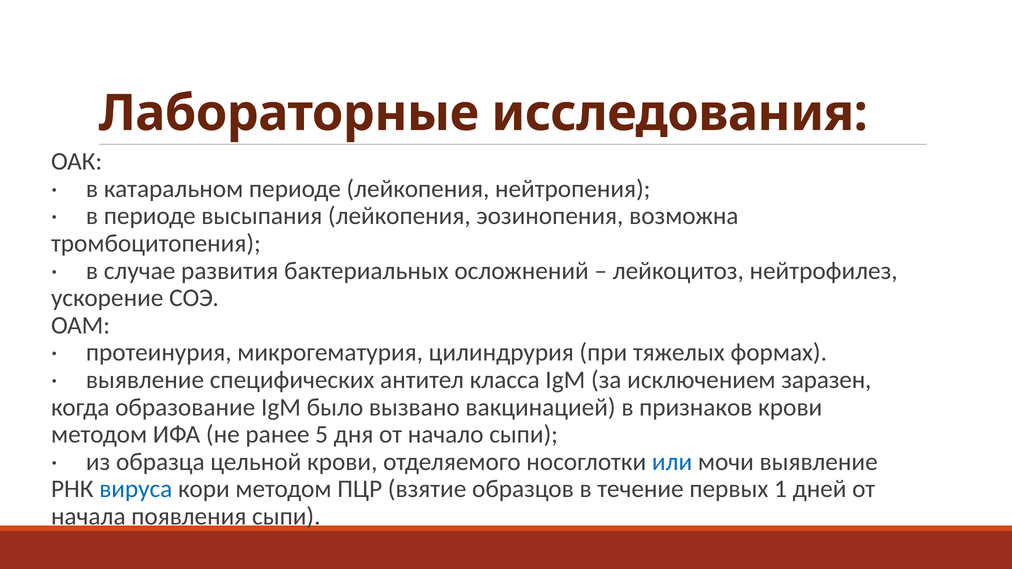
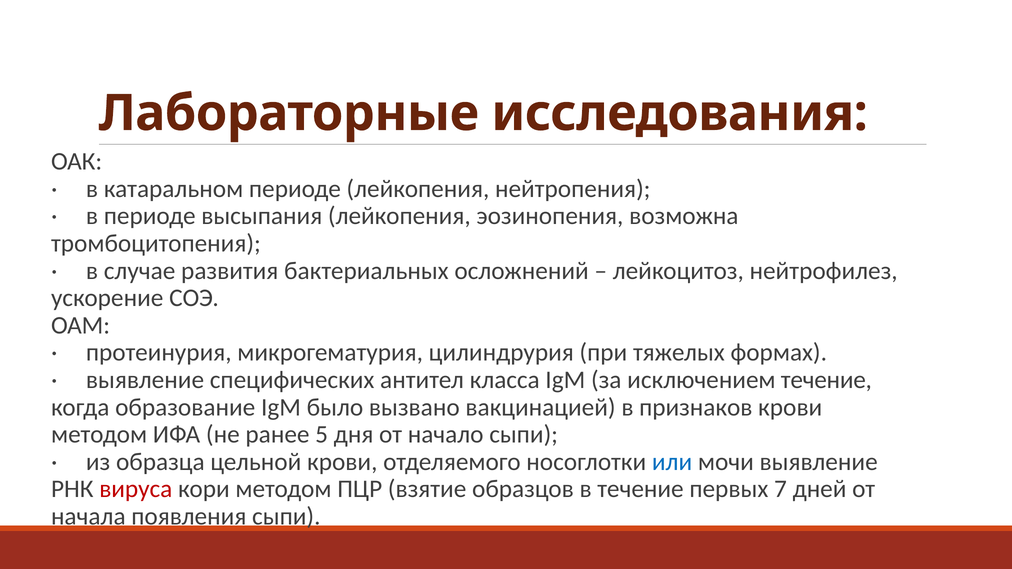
исключением заразен: заразен -> течение (826, 380)
вируса colour: blue -> red (136, 489)
1: 1 -> 7 (780, 489)
